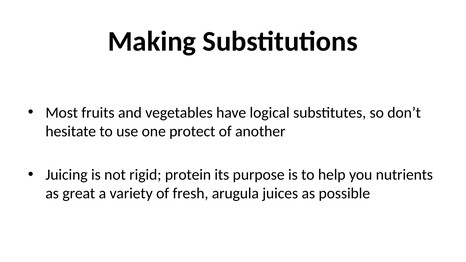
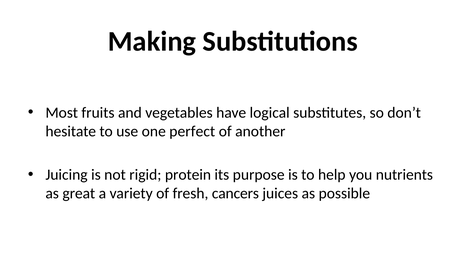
protect: protect -> perfect (192, 131)
arugula: arugula -> cancers (235, 193)
